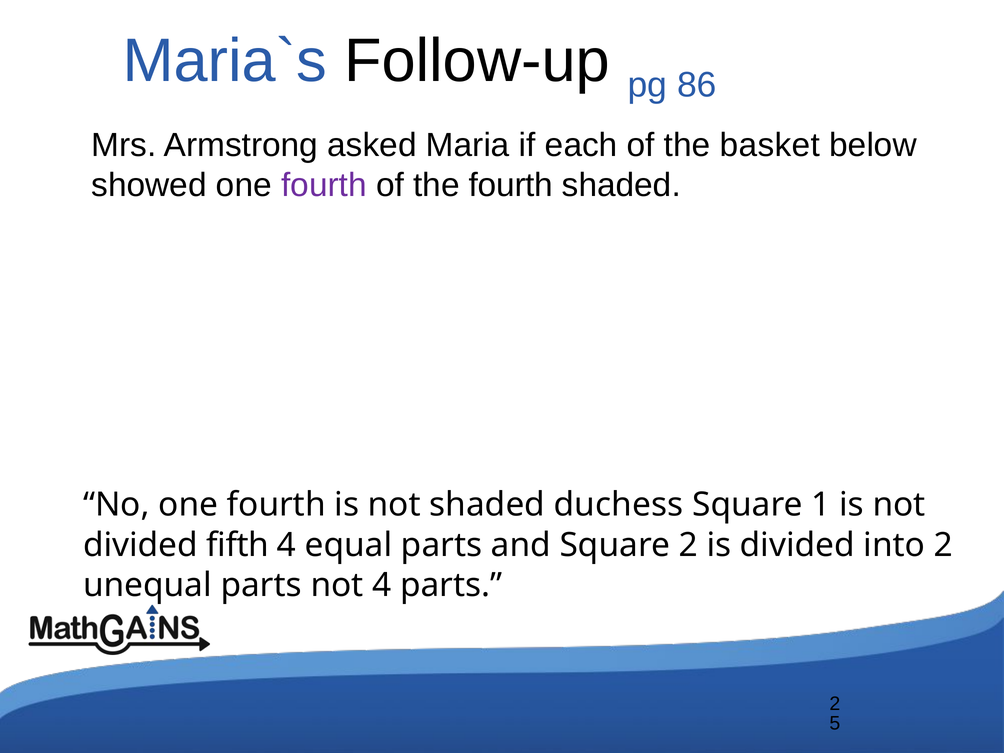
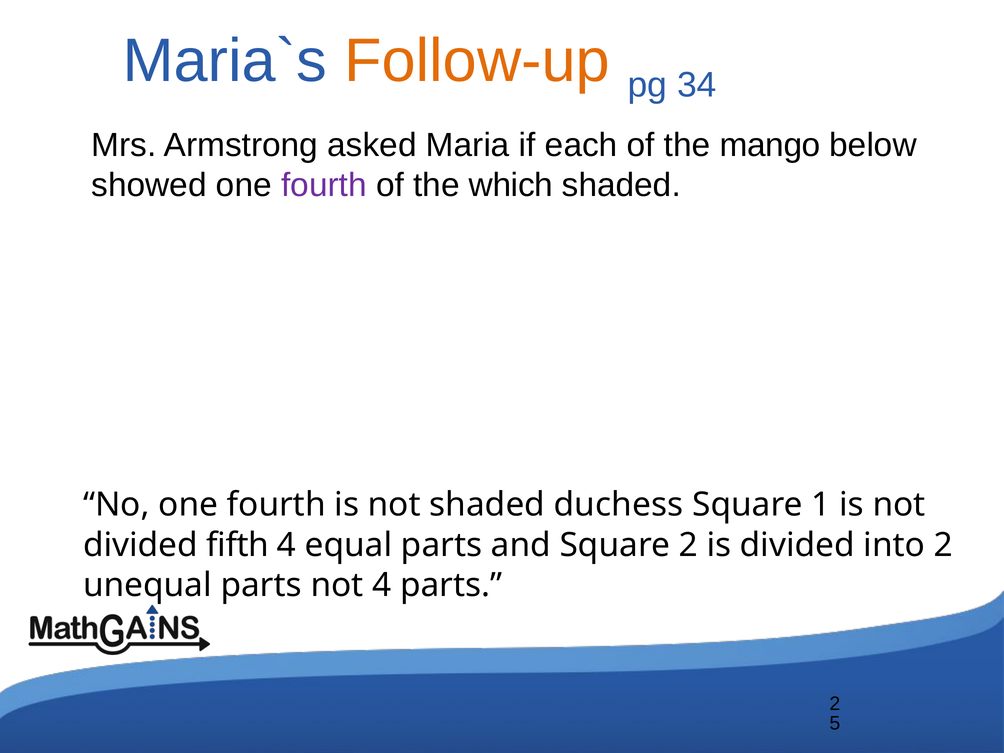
Follow-up colour: black -> orange (477, 61)
86: 86 -> 34 (697, 85)
basket: basket -> mango (770, 145)
the fourth: fourth -> which (511, 185)
